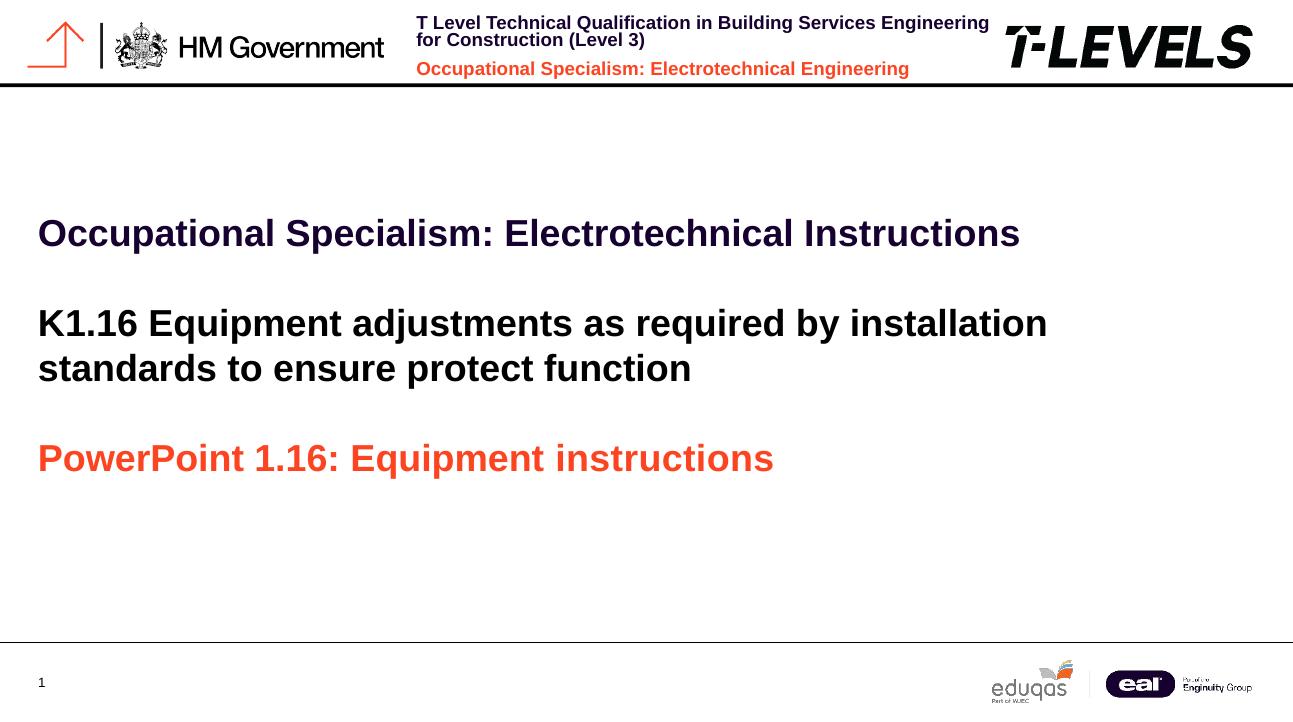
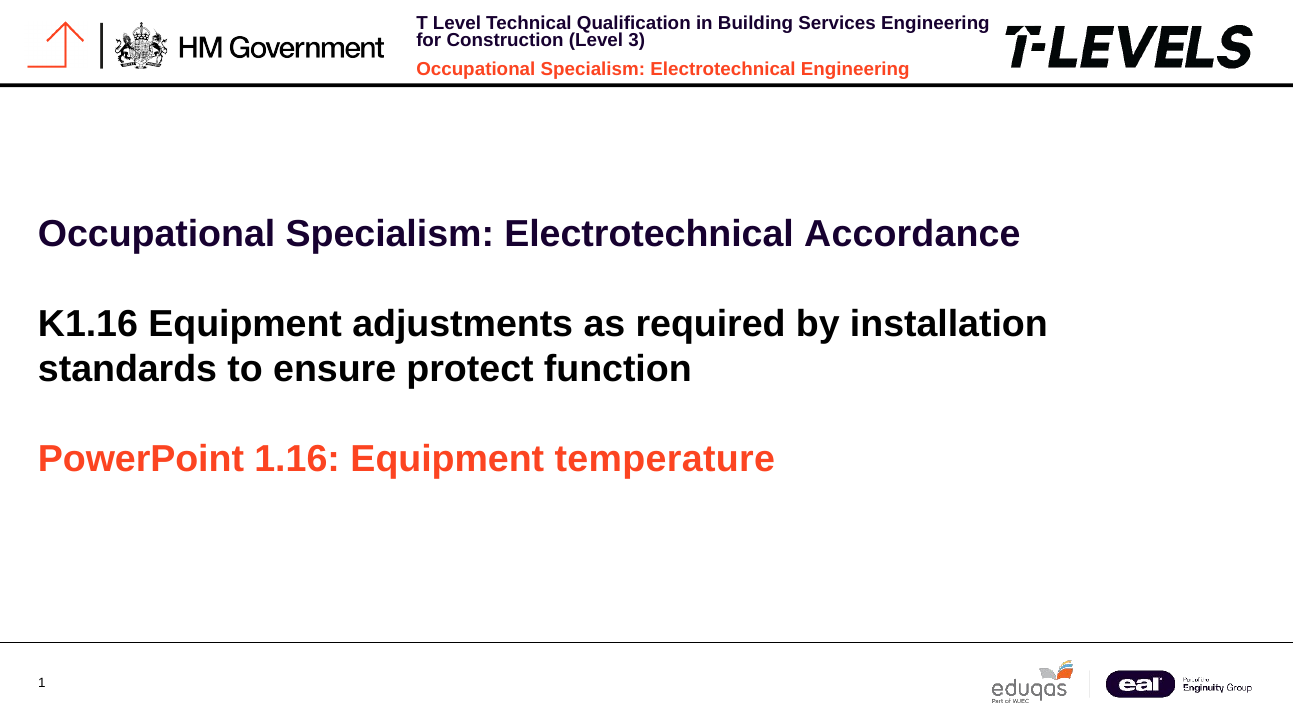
Electrotechnical Instructions: Instructions -> Accordance (912, 234)
Equipment instructions: instructions -> temperature (665, 460)
